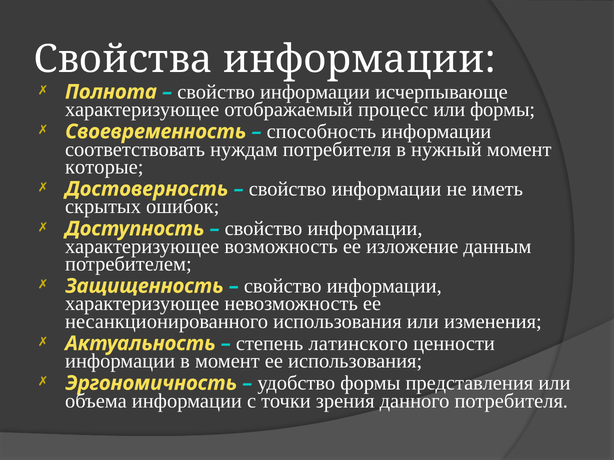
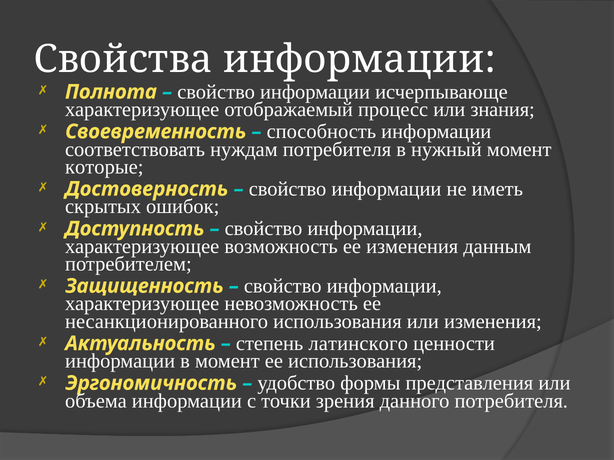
или формы: формы -> знания (503, 110)
ее изложение: изложение -> изменения (412, 247)
